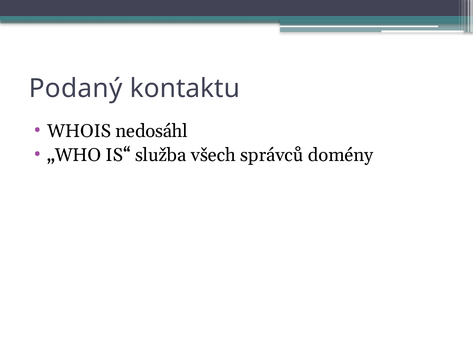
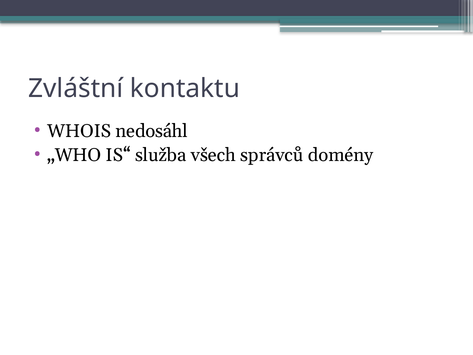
Podaný: Podaný -> Zvláštní (76, 89)
